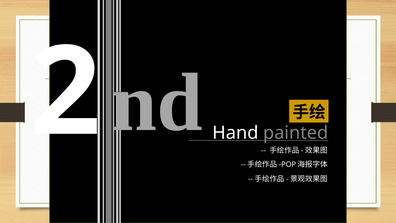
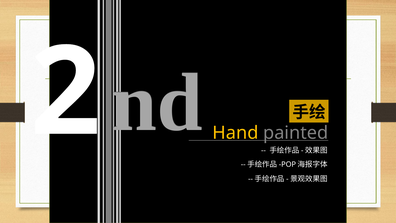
Hand colour: white -> yellow (235, 133)
